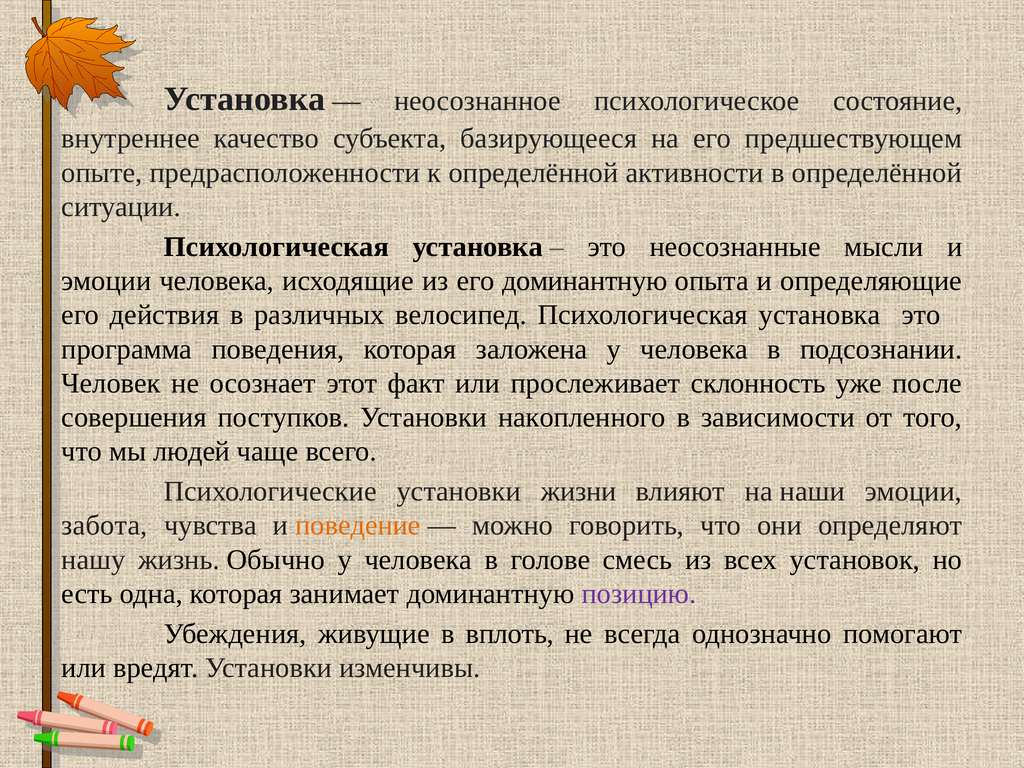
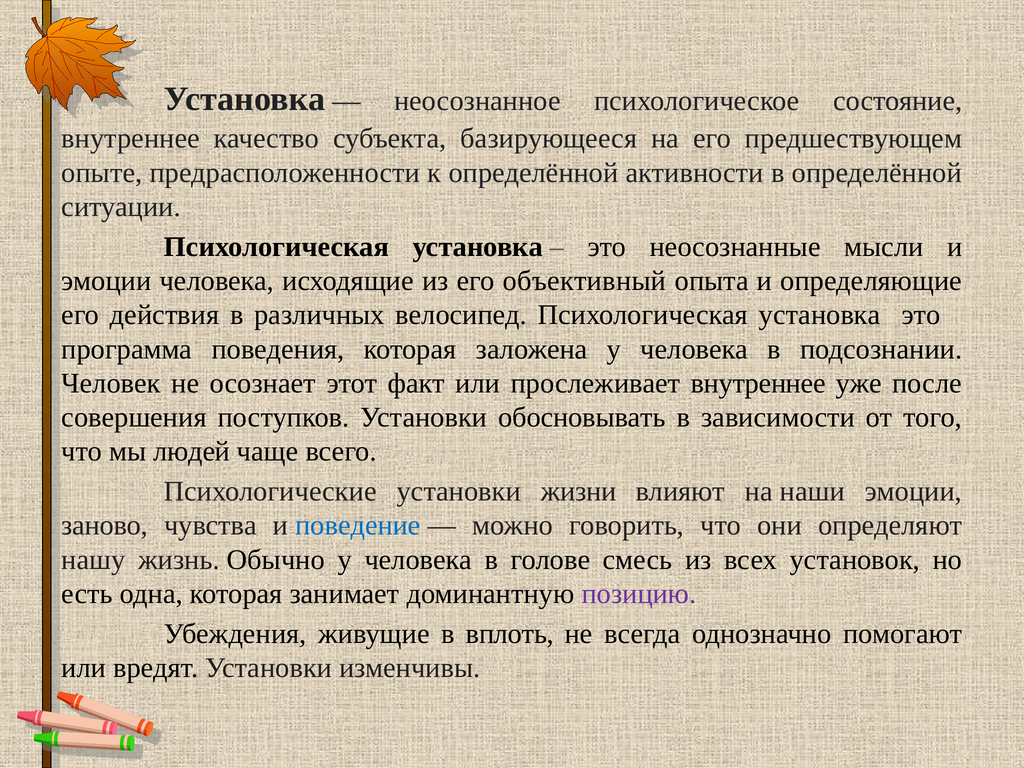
его доминантную: доминантную -> объективный (585, 281)
прослеживает склонность: склонность -> внутреннее (758, 383)
накопленного: накопленного -> обосновывать (582, 417)
забота: забота -> заново (105, 526)
поведение colour: orange -> blue (358, 526)
